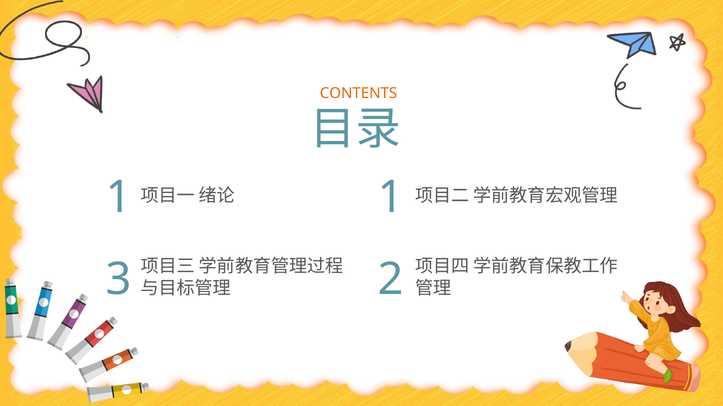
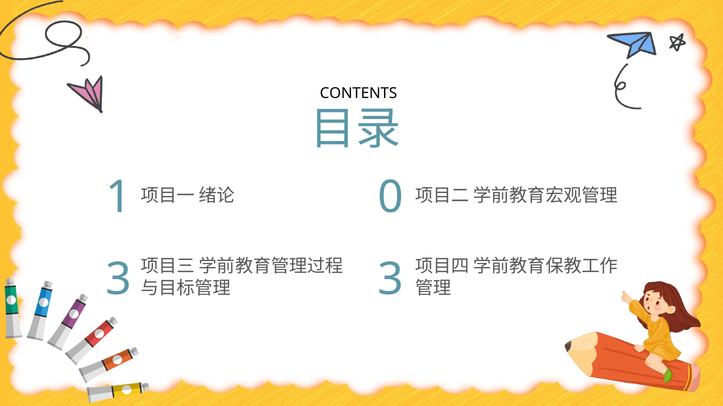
CONTENTS colour: orange -> black (359, 93)
1 1: 1 -> 0 (391, 198)
3 2: 2 -> 3 (391, 280)
